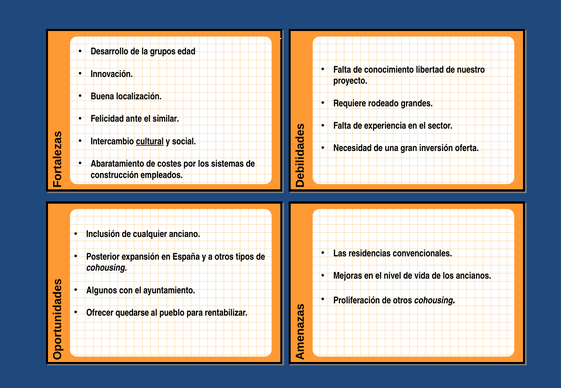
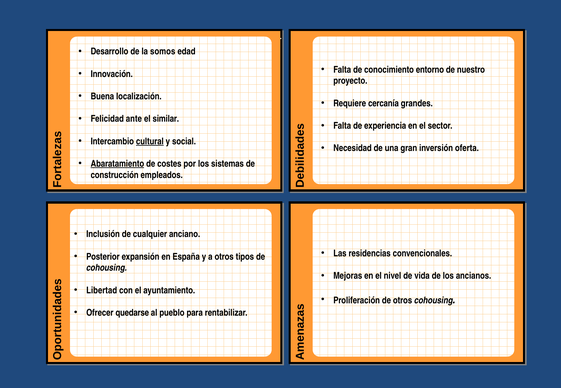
grupos: grupos -> somos (163, 52)
libertad: libertad -> entorno (430, 70)
rodeado: rodeado -> cercanía (383, 103)
Abaratamiento underline: none -> present (117, 164)
Algunos: Algunos -> Libertad (102, 291)
